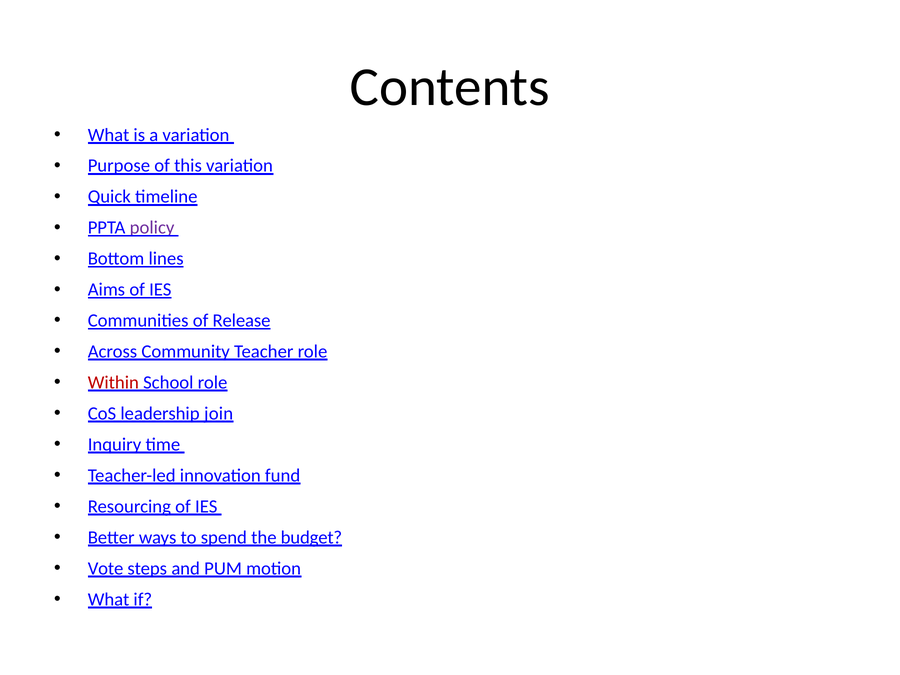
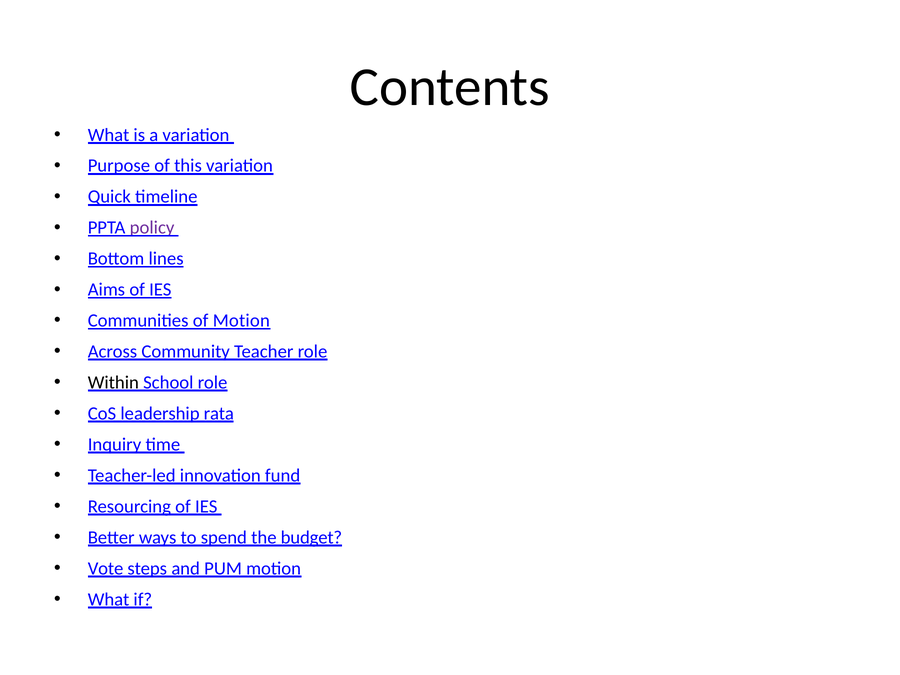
of Release: Release -> Motion (241, 321)
Within colour: red -> black (113, 383)
join: join -> rata (219, 414)
